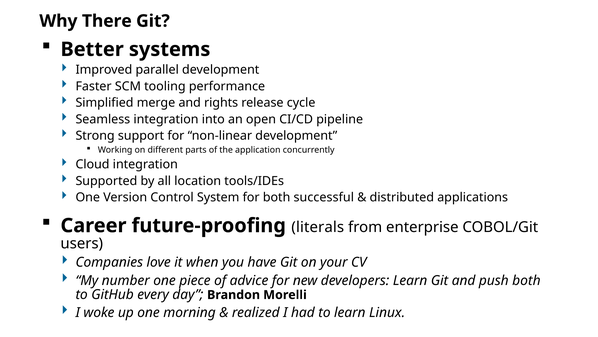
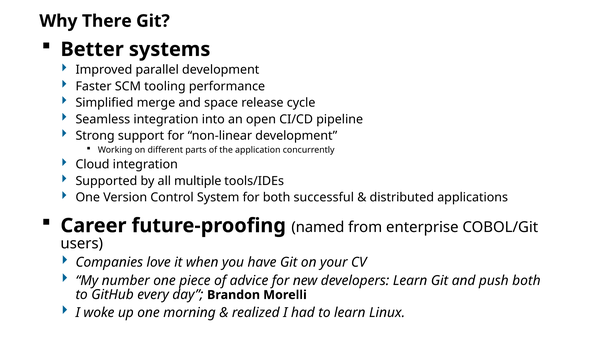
rights: rights -> space (221, 103)
location: location -> multiple (198, 181)
literals: literals -> named (318, 227)
